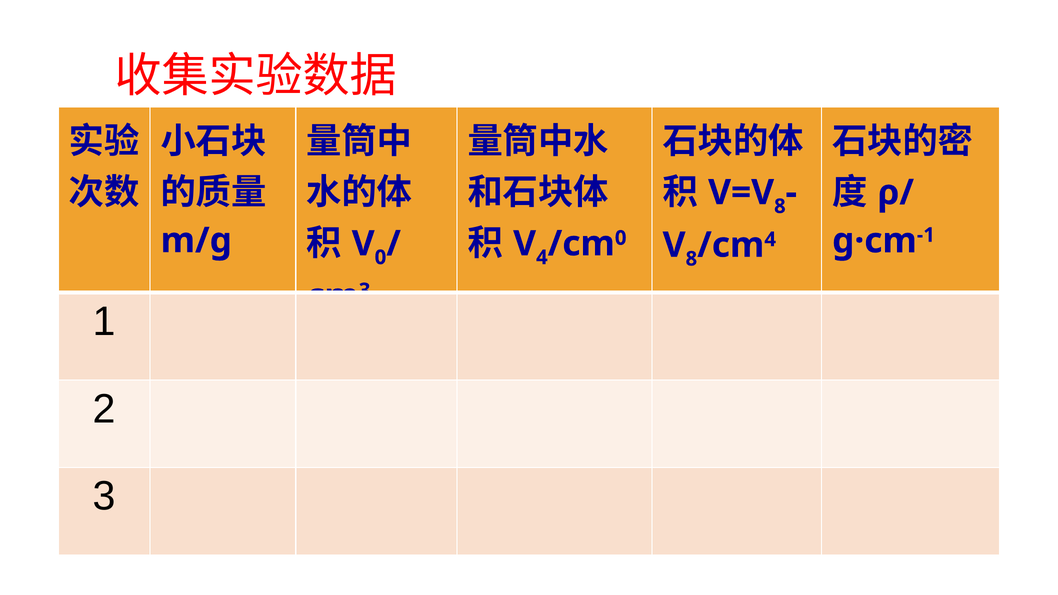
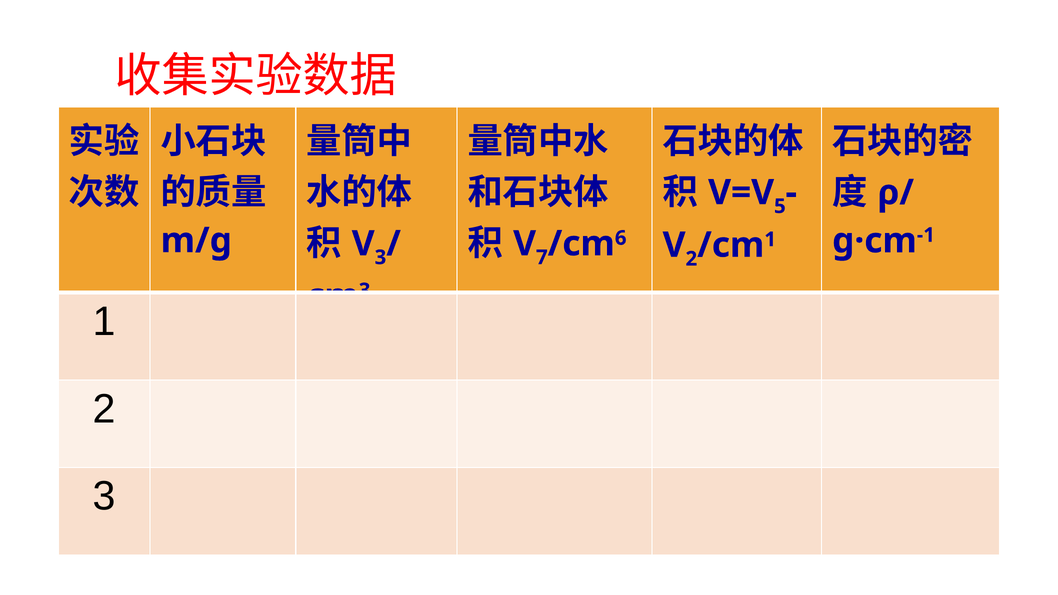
8: 8 -> 5 (780, 206)
0: 0 -> 3 (380, 257)
4: 4 -> 7 (542, 257)
0: 0 -> 6 (621, 238)
8: 8 -> 2 (691, 259)
4: 4 -> 1 (770, 240)
